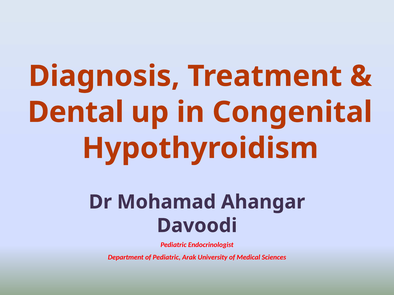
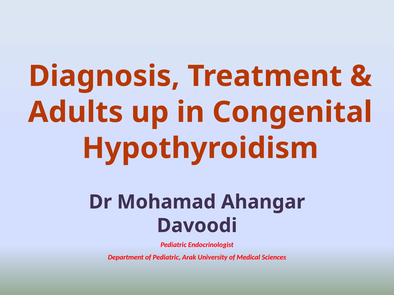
Dental: Dental -> Adults (76, 112)
